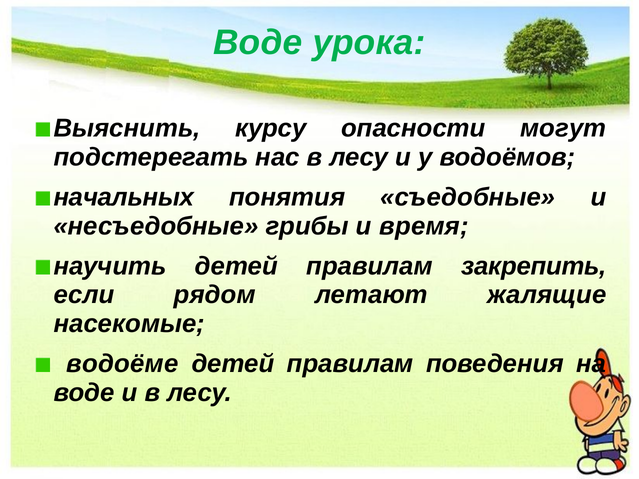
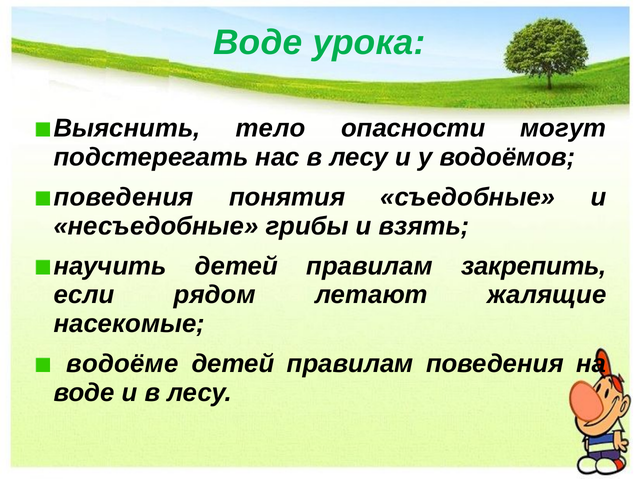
курсу: курсу -> тело (271, 128)
начальных: начальных -> поведения (124, 197)
время: время -> взять (424, 226)
